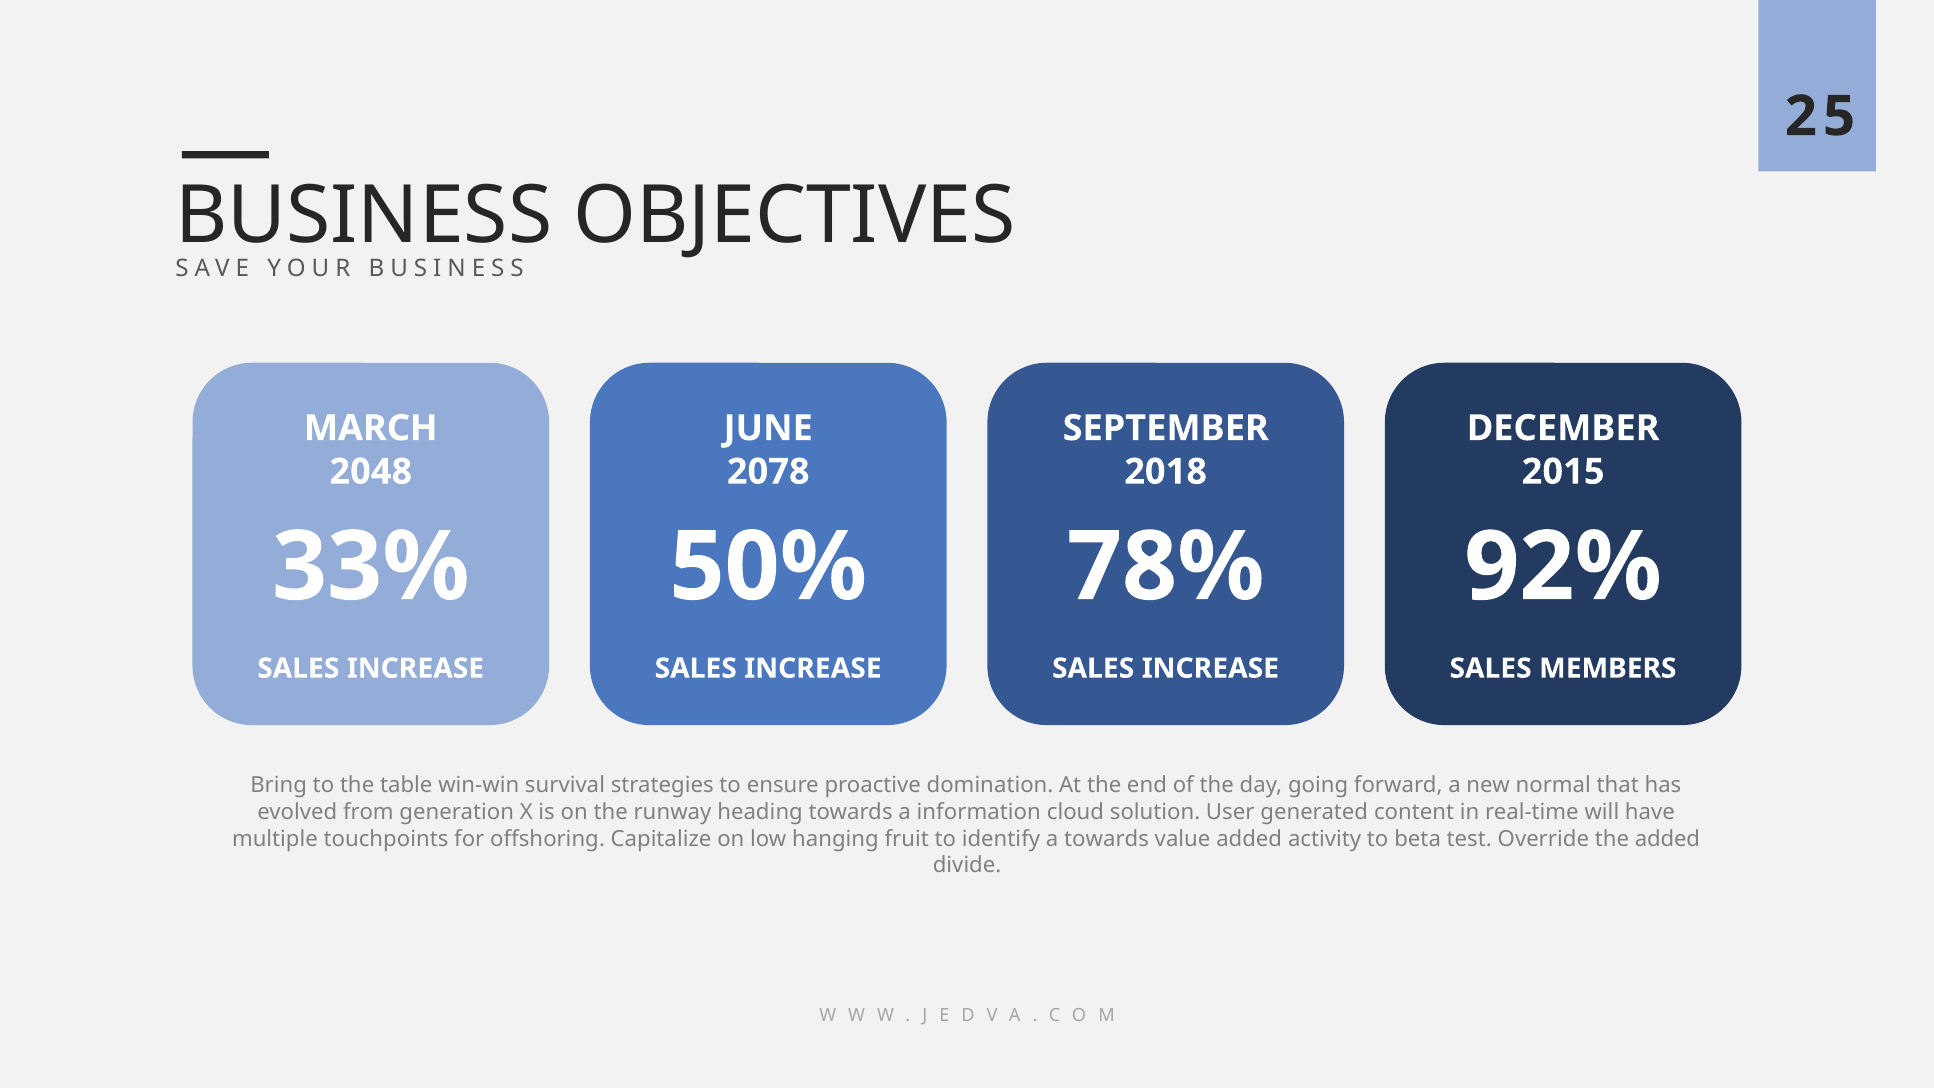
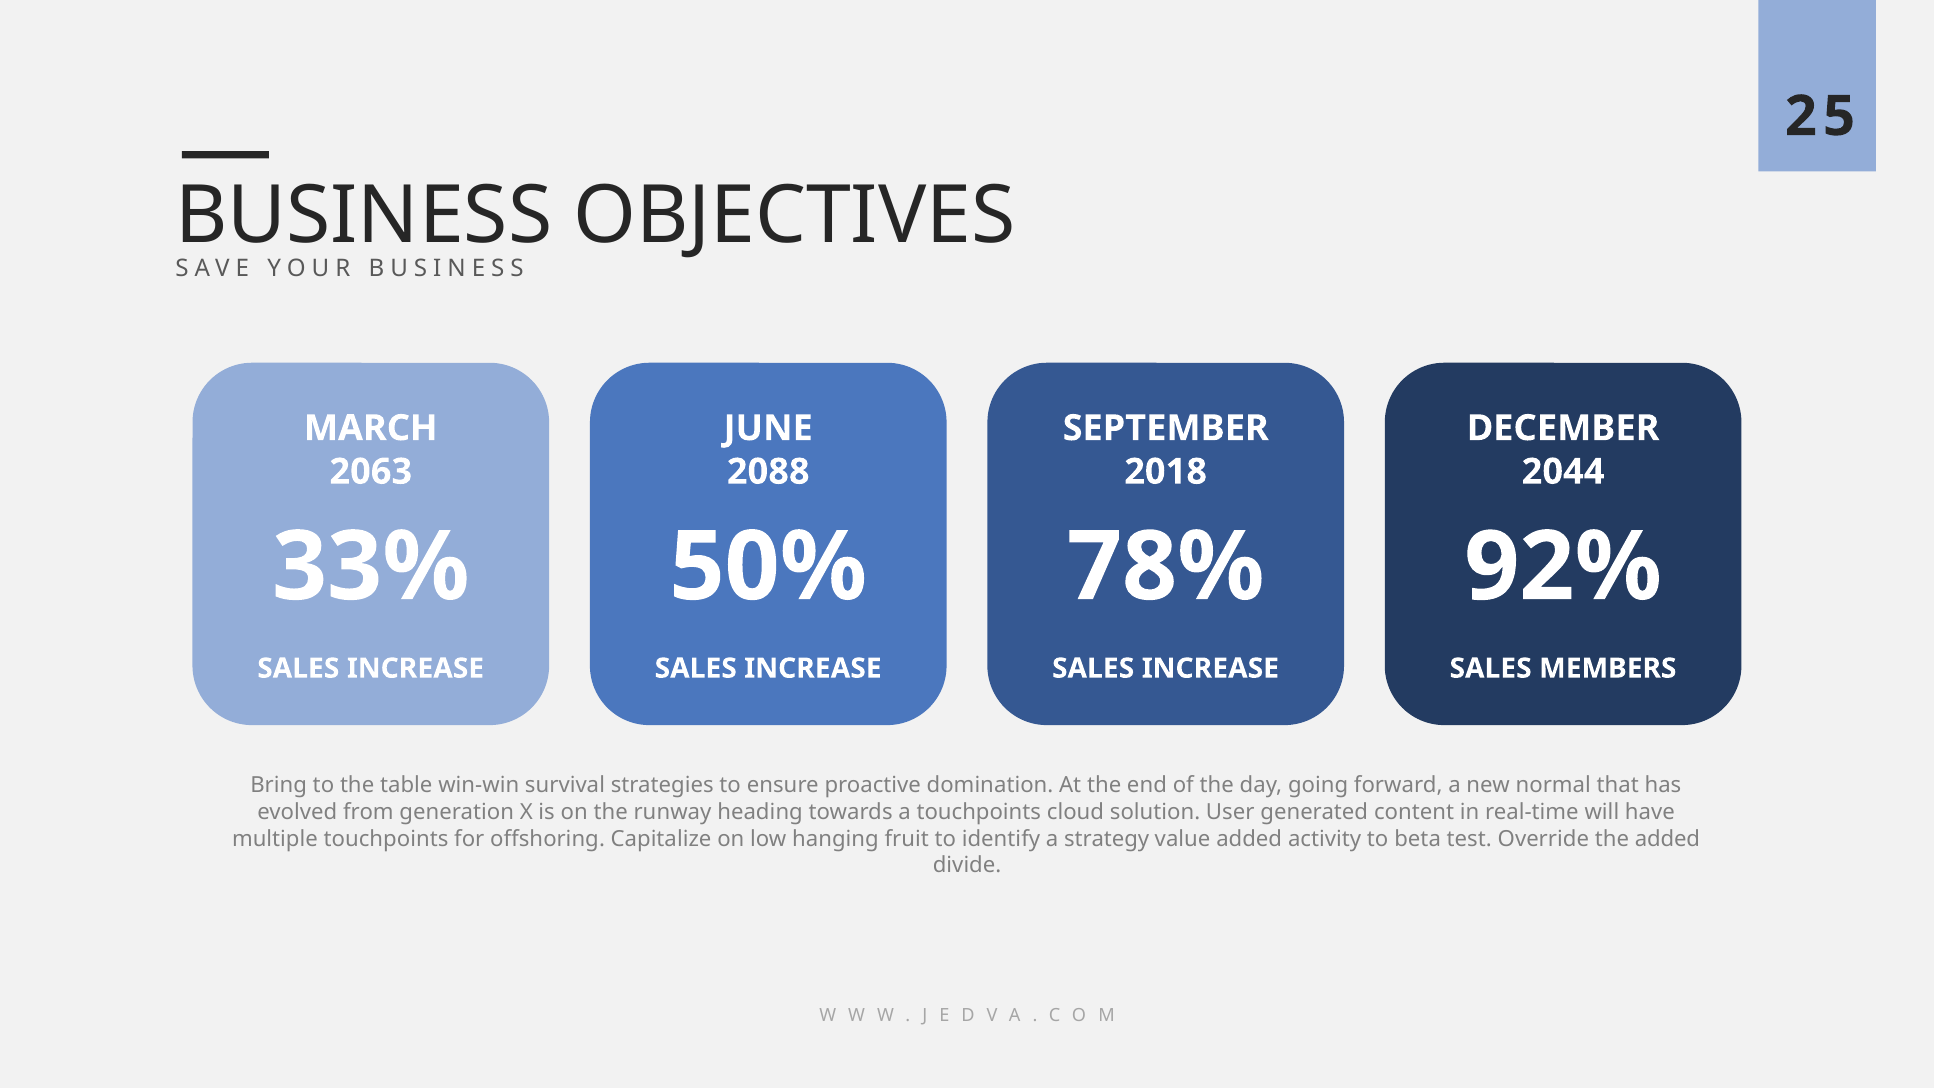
2048: 2048 -> 2063 (371, 472)
2078: 2078 -> 2088 (768, 472)
2015: 2015 -> 2044 (1563, 472)
a information: information -> touchpoints (979, 812)
a towards: towards -> strategy (1107, 839)
